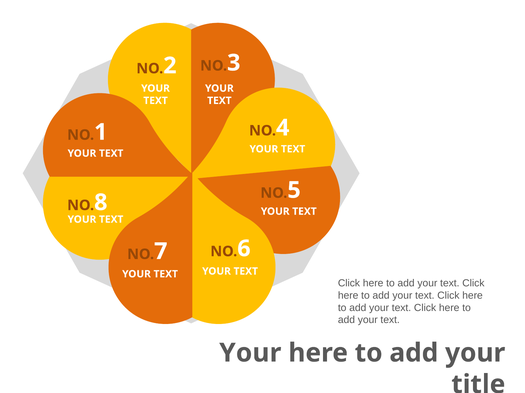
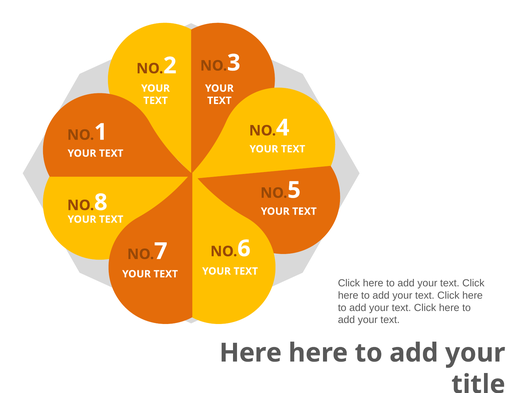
Your: Your -> Here (251, 354)
